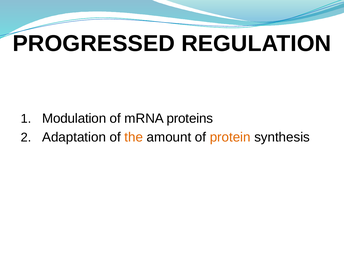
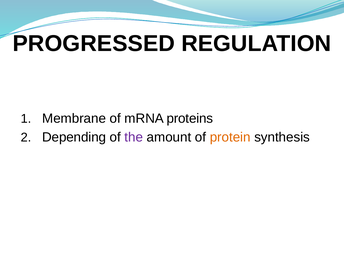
Modulation: Modulation -> Membrane (74, 118)
Adaptation: Adaptation -> Depending (74, 137)
the colour: orange -> purple (134, 137)
